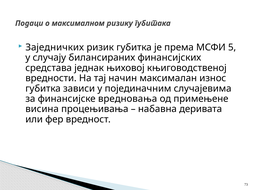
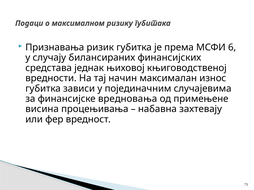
Заједничких: Заједничких -> Признавања (55, 48)
5: 5 -> 6 (232, 48)
деривата: деривата -> захтевају (201, 109)
